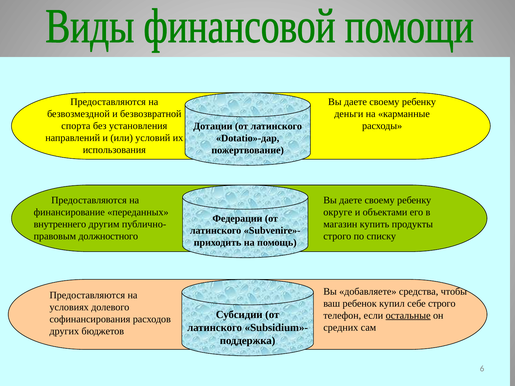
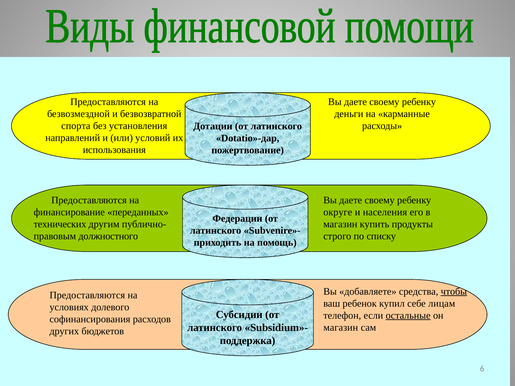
объектами: объектами -> населения (385, 212)
внутреннего: внутреннего -> технических (60, 224)
чтобы underline: none -> present (454, 292)
себе строго: строго -> лицам (442, 304)
средних: средних -> магазин (341, 328)
